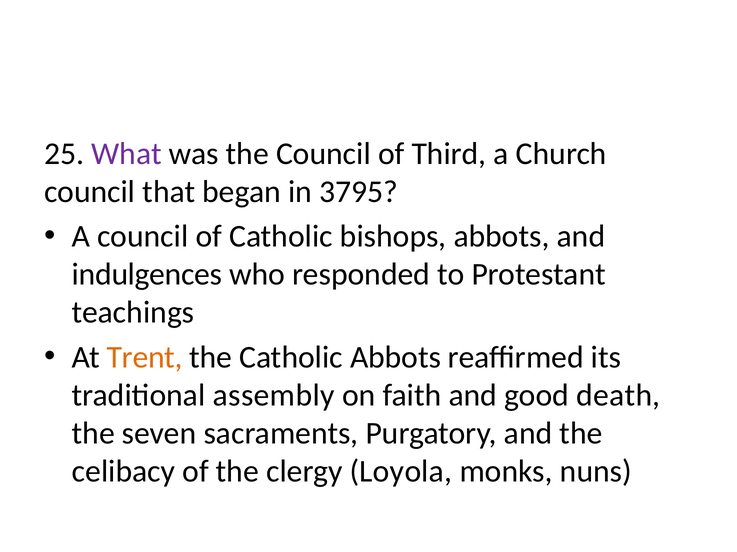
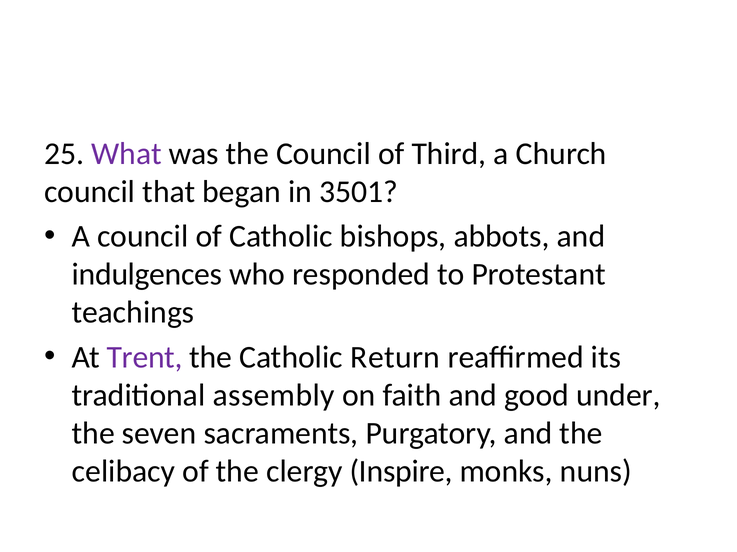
3795: 3795 -> 3501 (359, 192)
Trent colour: orange -> purple (145, 358)
Catholic Abbots: Abbots -> Return (395, 358)
death: death -> under (618, 396)
Loyola: Loyola -> Inspire (401, 472)
